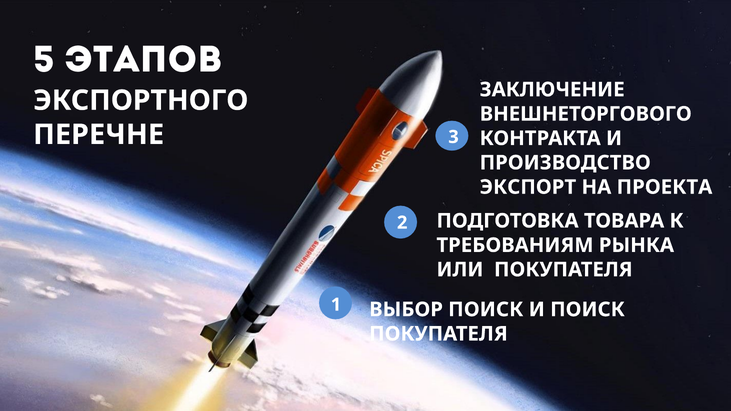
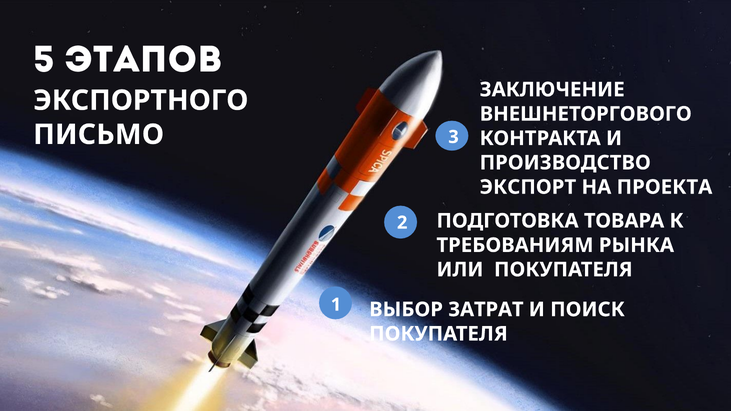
ПЕРЕЧНЕ: ПЕРЕЧНЕ -> ПИСЬМО (99, 135)
ВЫБОР ПОИСК: ПОИСК -> ЗАТРАТ (486, 310)
